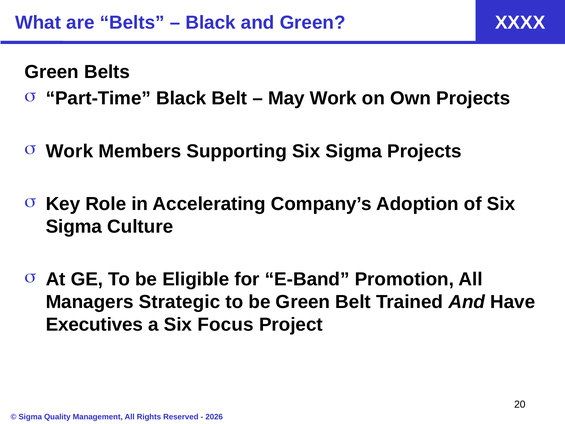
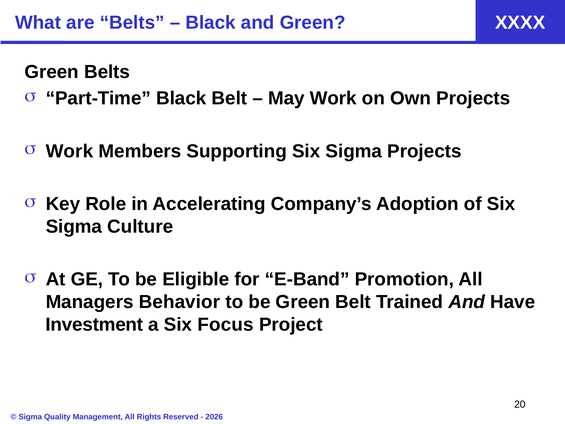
Strategic: Strategic -> Behavior (179, 302)
Executives: Executives -> Investment (94, 324)
